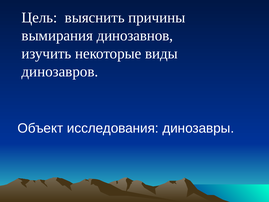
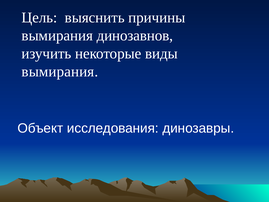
динозавров: динозавров -> вымирания (60, 71)
